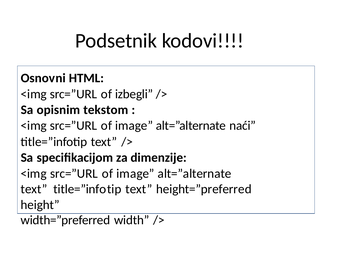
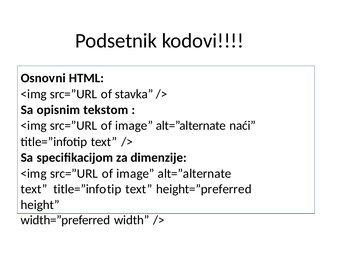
izbegli: izbegli -> stavka (134, 94)
